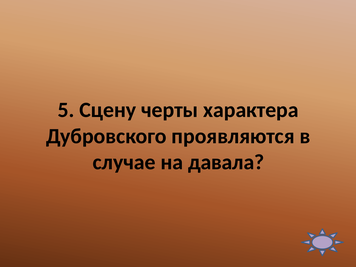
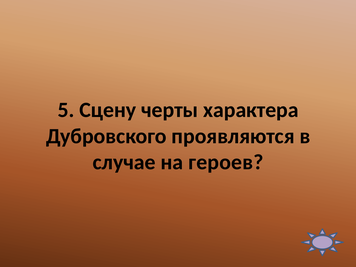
давала: давала -> героев (226, 162)
